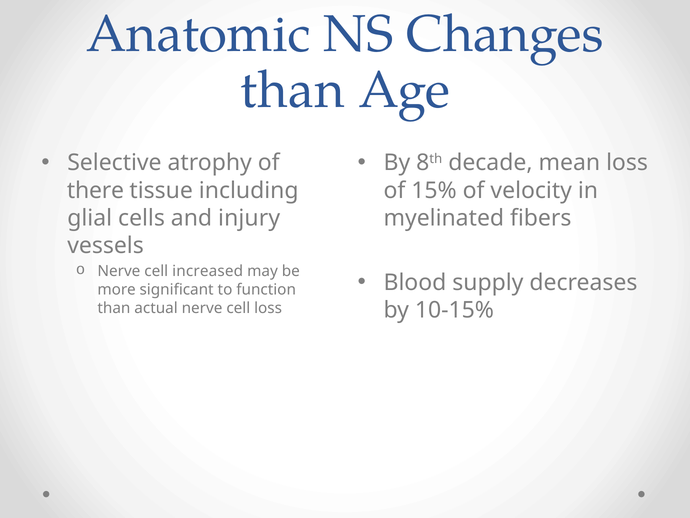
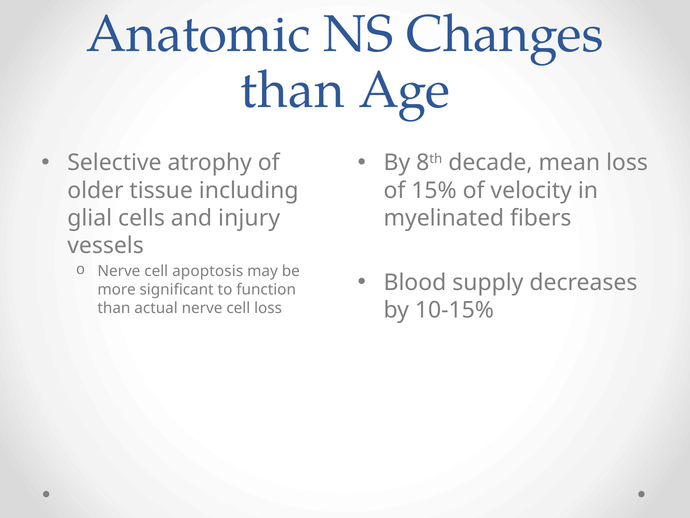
there: there -> older (95, 190)
increased: increased -> apoptosis (208, 271)
